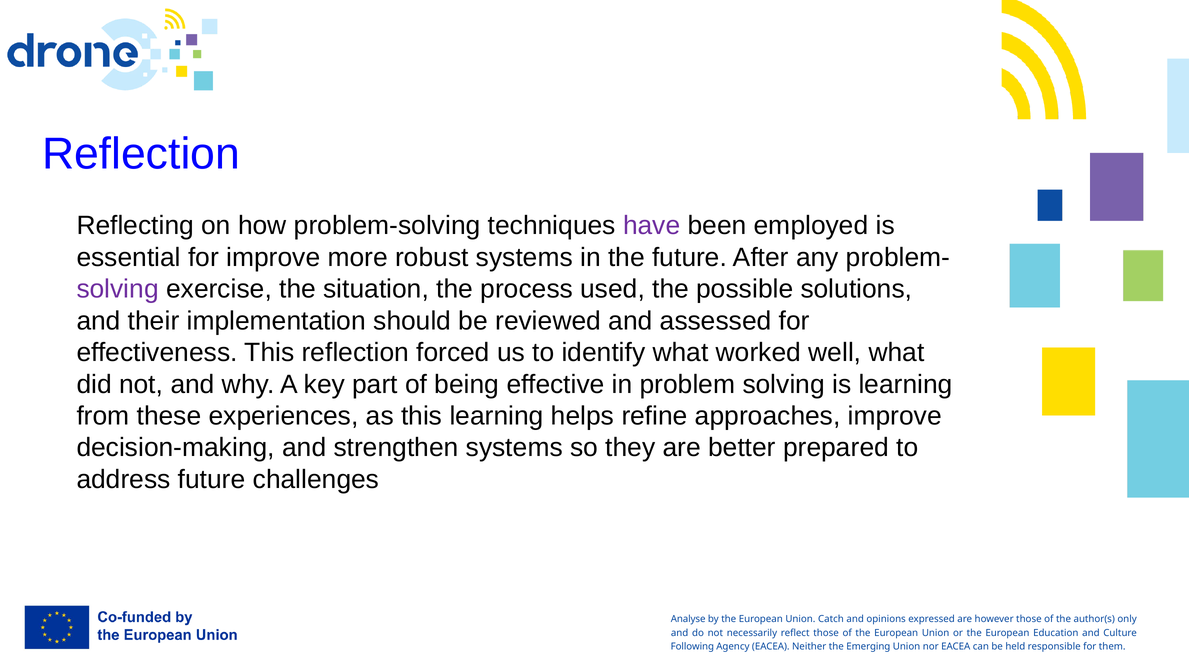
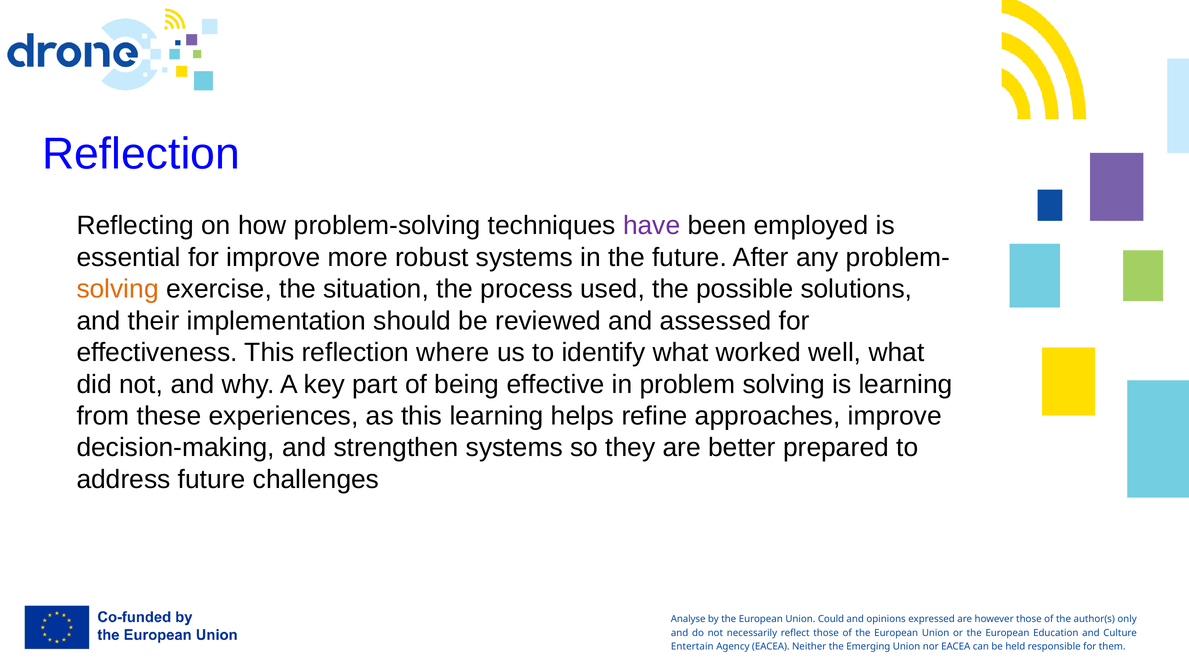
solving colour: purple -> orange (118, 289)
forced: forced -> where (453, 352)
Catch: Catch -> Could (831, 619)
Following: Following -> Entertain (692, 646)
